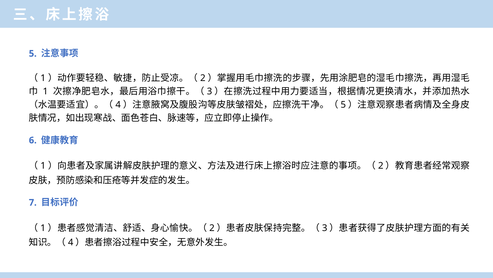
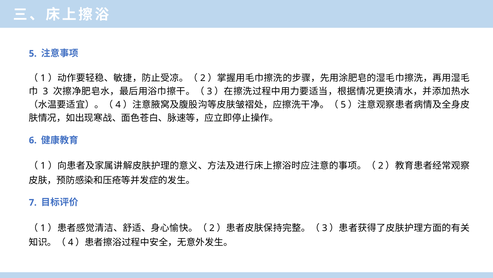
1: 1 -> 3 (45, 91)
